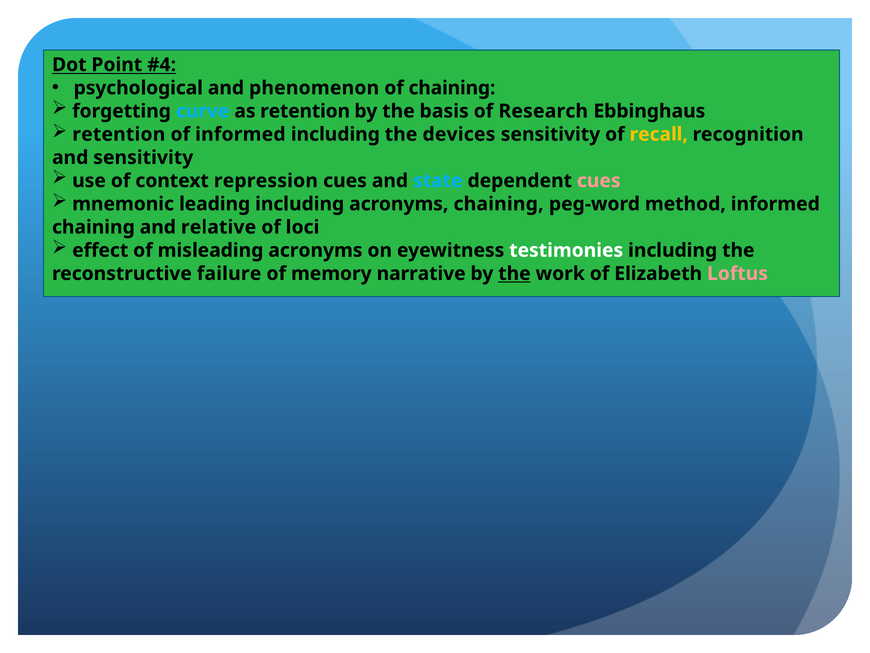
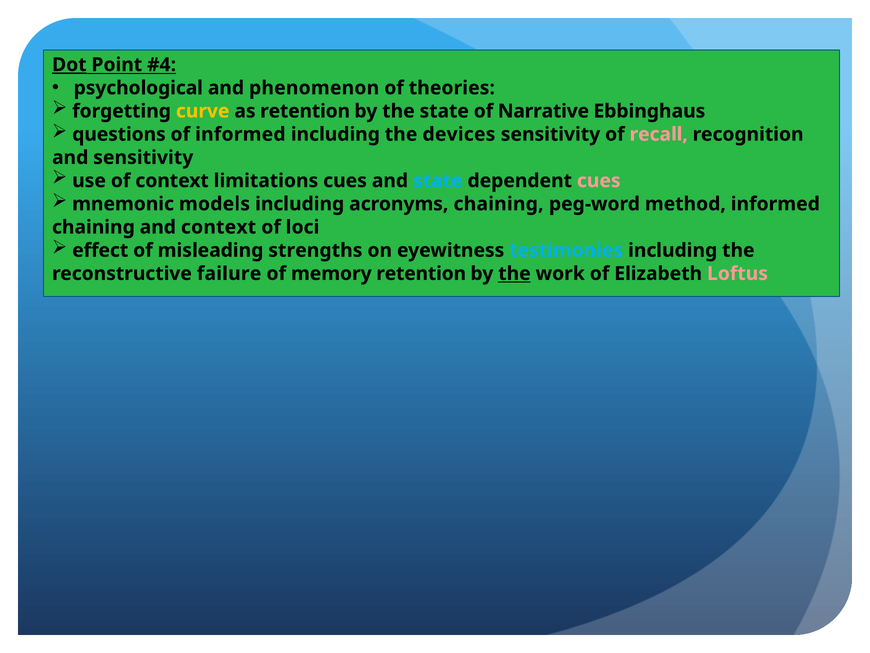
Dot underline: none -> present (69, 65)
of chaining: chaining -> theories (452, 88)
curve colour: light blue -> yellow (203, 111)
the basis: basis -> state (444, 111)
Research: Research -> Narrative (543, 111)
retention: retention -> questions (119, 134)
recall colour: yellow -> pink (659, 134)
repression: repression -> limitations (266, 181)
leading: leading -> models (214, 204)
and relative: relative -> context (219, 227)
misleading acronyms: acronyms -> strengths (315, 250)
testimonies colour: white -> light blue (566, 250)
memory narrative: narrative -> retention (421, 273)
